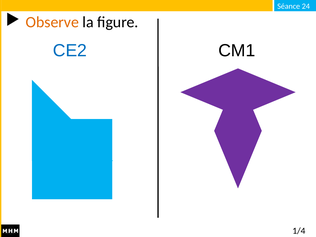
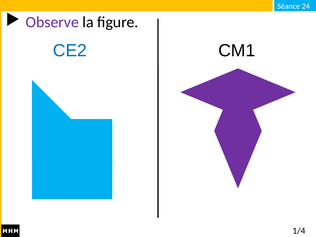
Observe colour: orange -> purple (52, 22)
